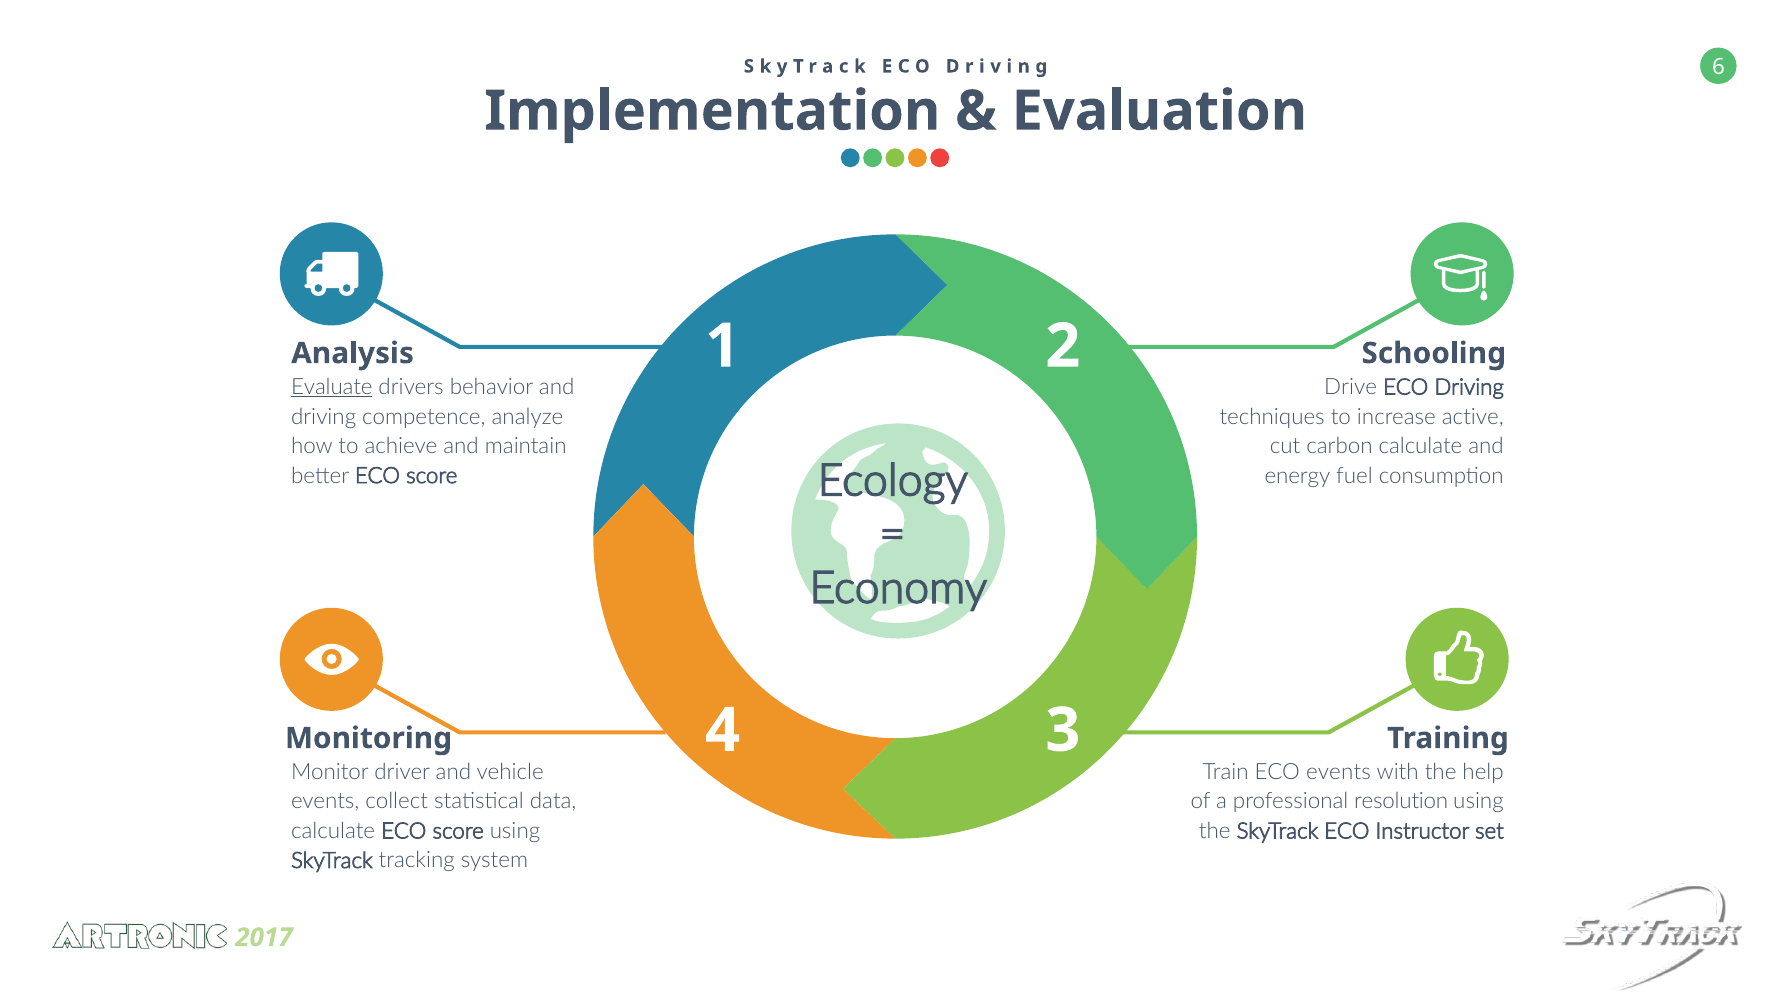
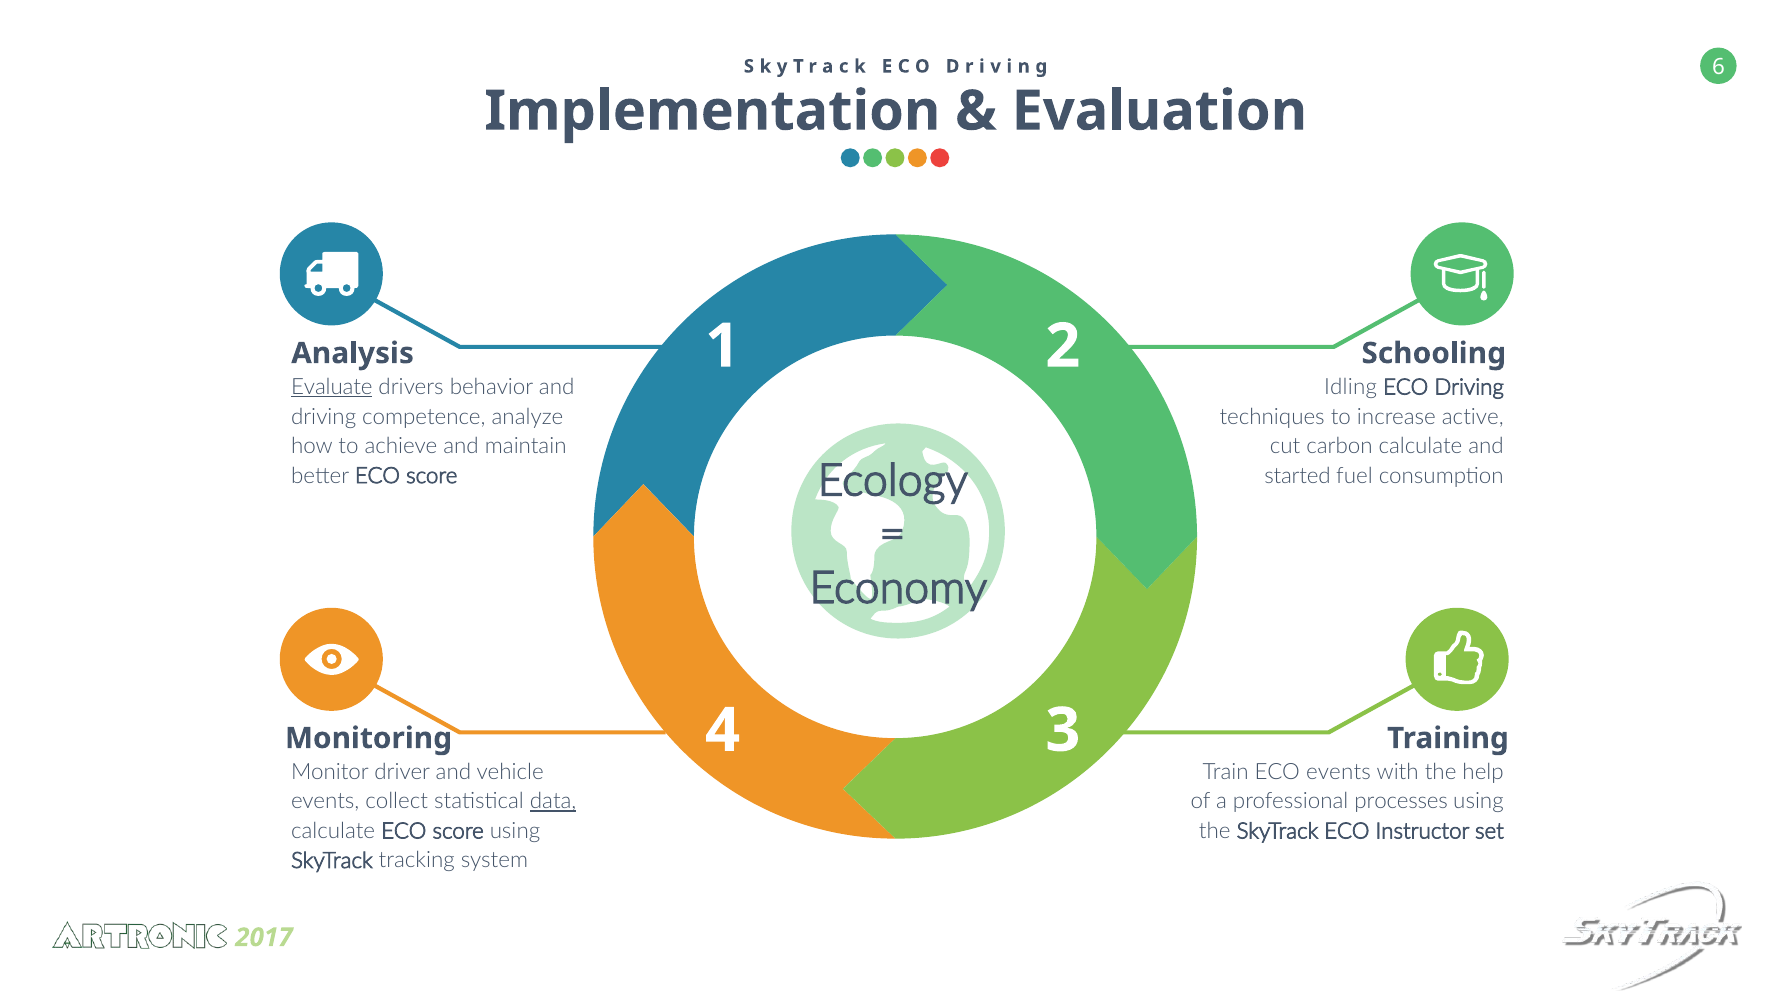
Drive: Drive -> Idling (1351, 387)
energy: energy -> started (1297, 476)
data underline: none -> present (553, 802)
resolution: resolution -> processes (1401, 802)
